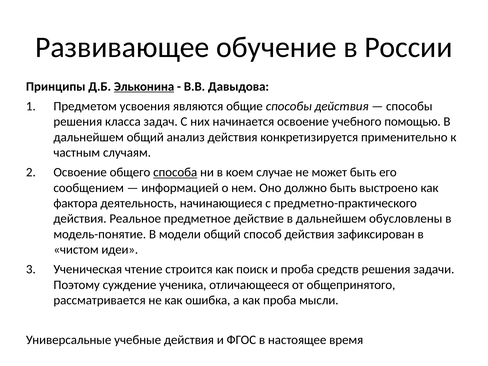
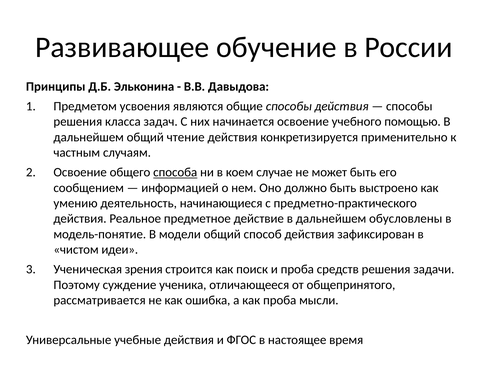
Эльконина underline: present -> none (144, 86)
анализ: анализ -> чтение (186, 137)
фактора: фактора -> умению (75, 203)
чтение: чтение -> зрения (144, 269)
